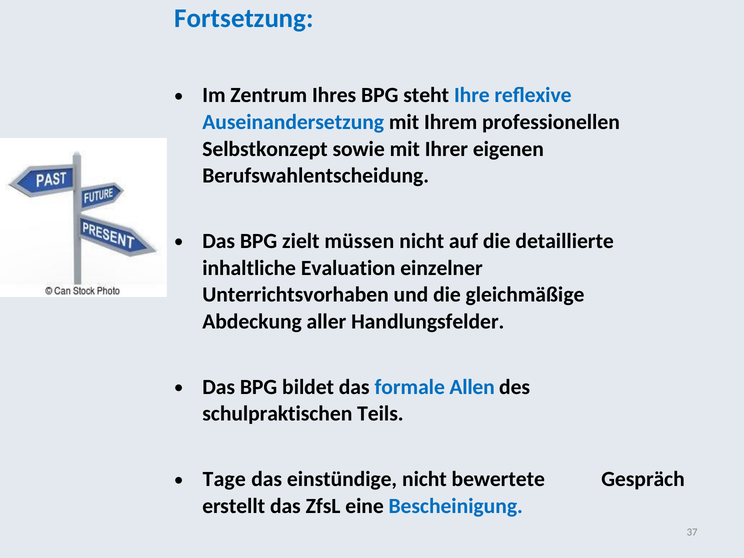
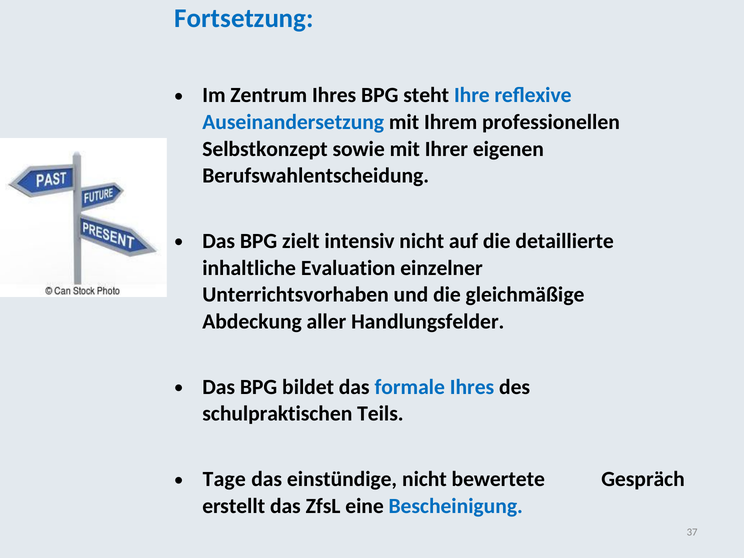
müssen: müssen -> intensiv (360, 241)
formale Allen: Allen -> Ihres (472, 387)
